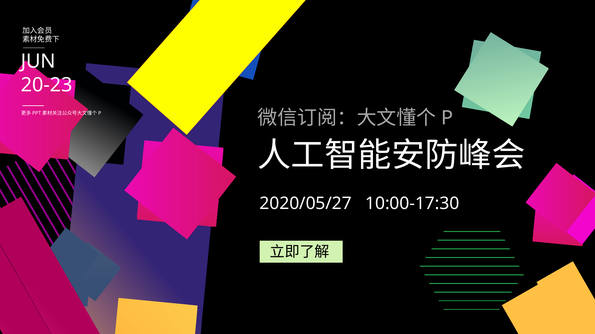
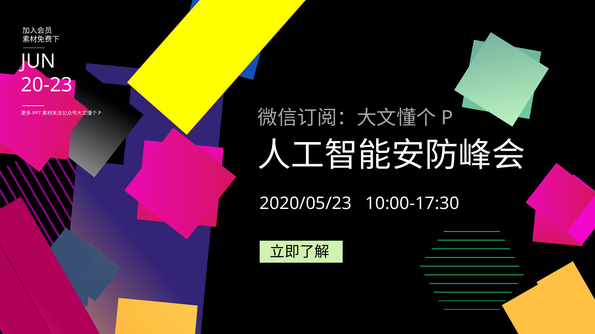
2020/05/27: 2020/05/27 -> 2020/05/23 (306, 204)
